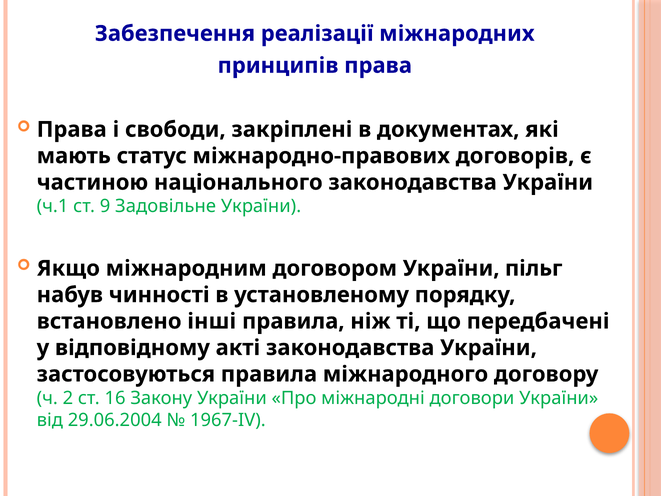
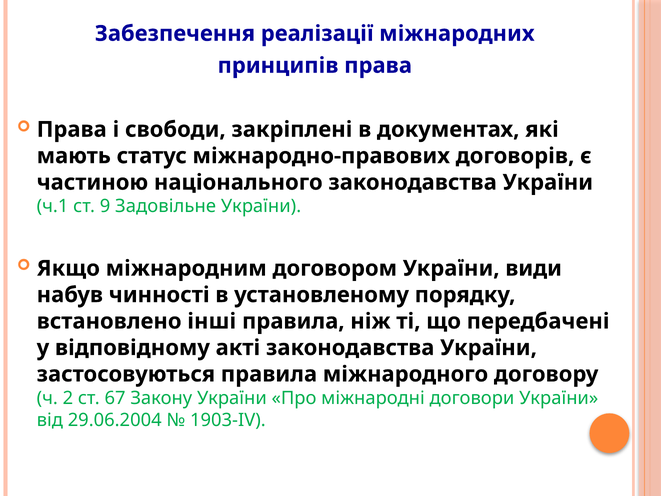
пільг: пільг -> види (534, 268)
16: 16 -> 67 (115, 398)
1967-IV: 1967-IV -> 1903-IV (228, 420)
